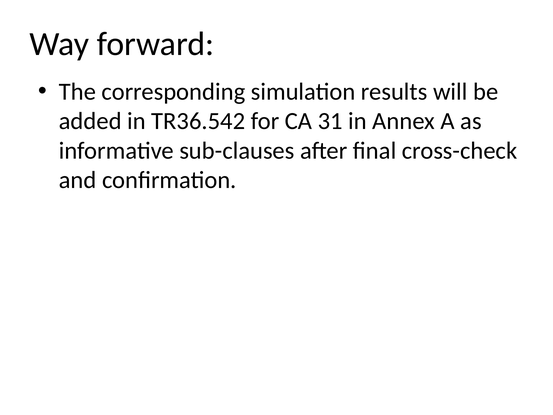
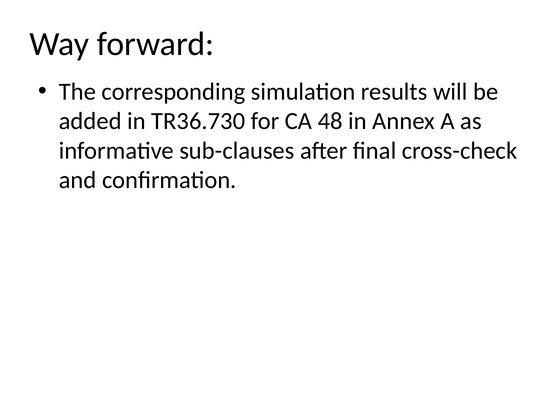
TR36.542: TR36.542 -> TR36.730 (198, 121)
31: 31 -> 48 (330, 121)
